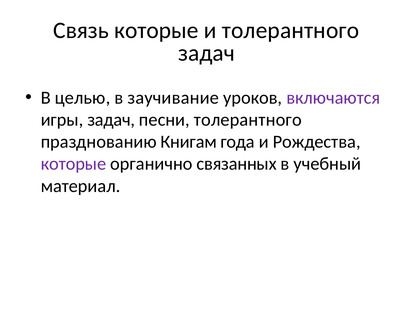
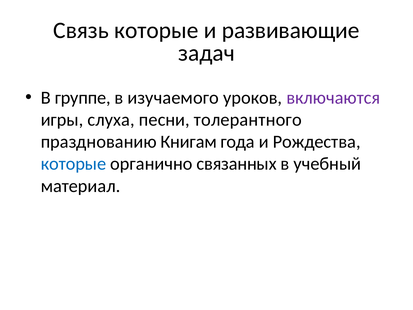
и толерантного: толерантного -> развивающие (291, 30)
целью: целью -> группе (83, 98)
заучивание: заучивание -> изучаемого (173, 98)
игры задач: задач -> слуха (111, 120)
которые colour: purple -> blue (73, 164)
